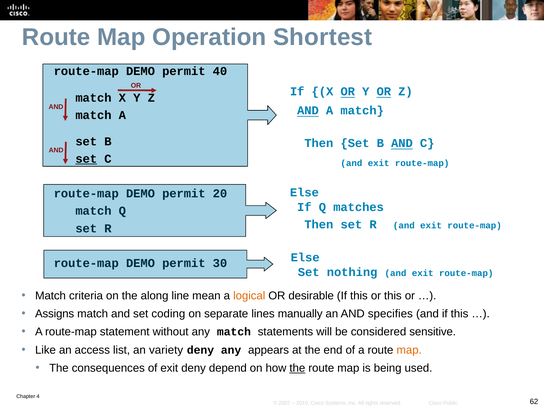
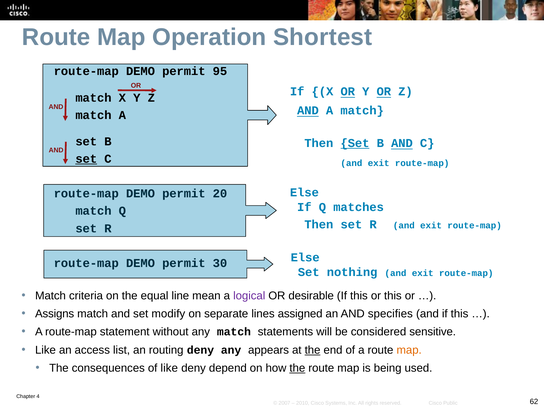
40: 40 -> 95 (220, 71)
Set underline: none -> present (355, 143)
along: along -> equal (155, 296)
logical colour: orange -> purple (249, 296)
coding: coding -> modify (168, 314)
manually: manually -> assigned (300, 314)
variety: variety -> routing (166, 350)
the underline: none -> present (313, 350)
of exit: exit -> like (169, 368)
